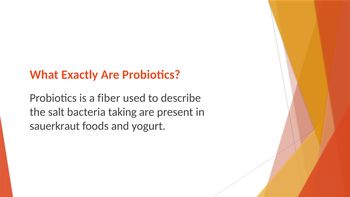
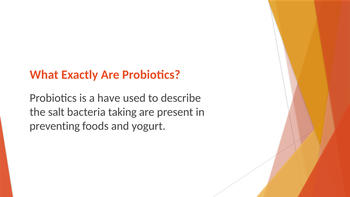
fiber: fiber -> have (109, 98)
sauerkraut: sauerkraut -> preventing (55, 126)
